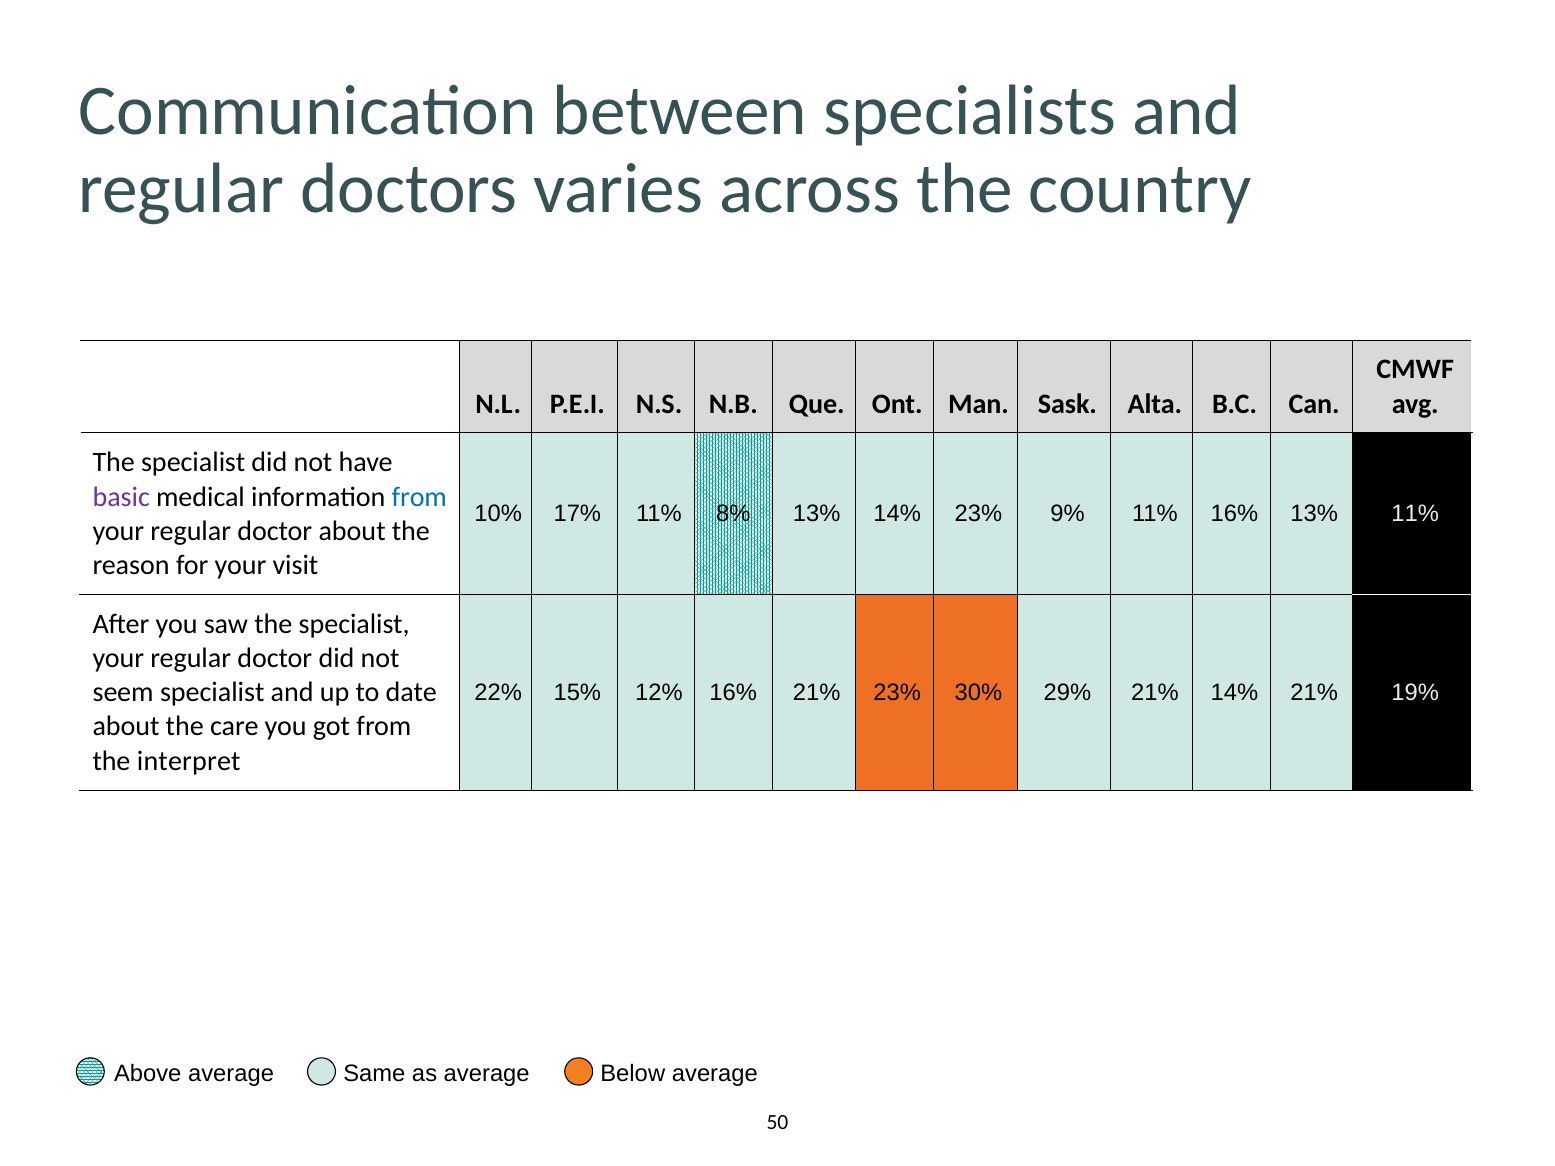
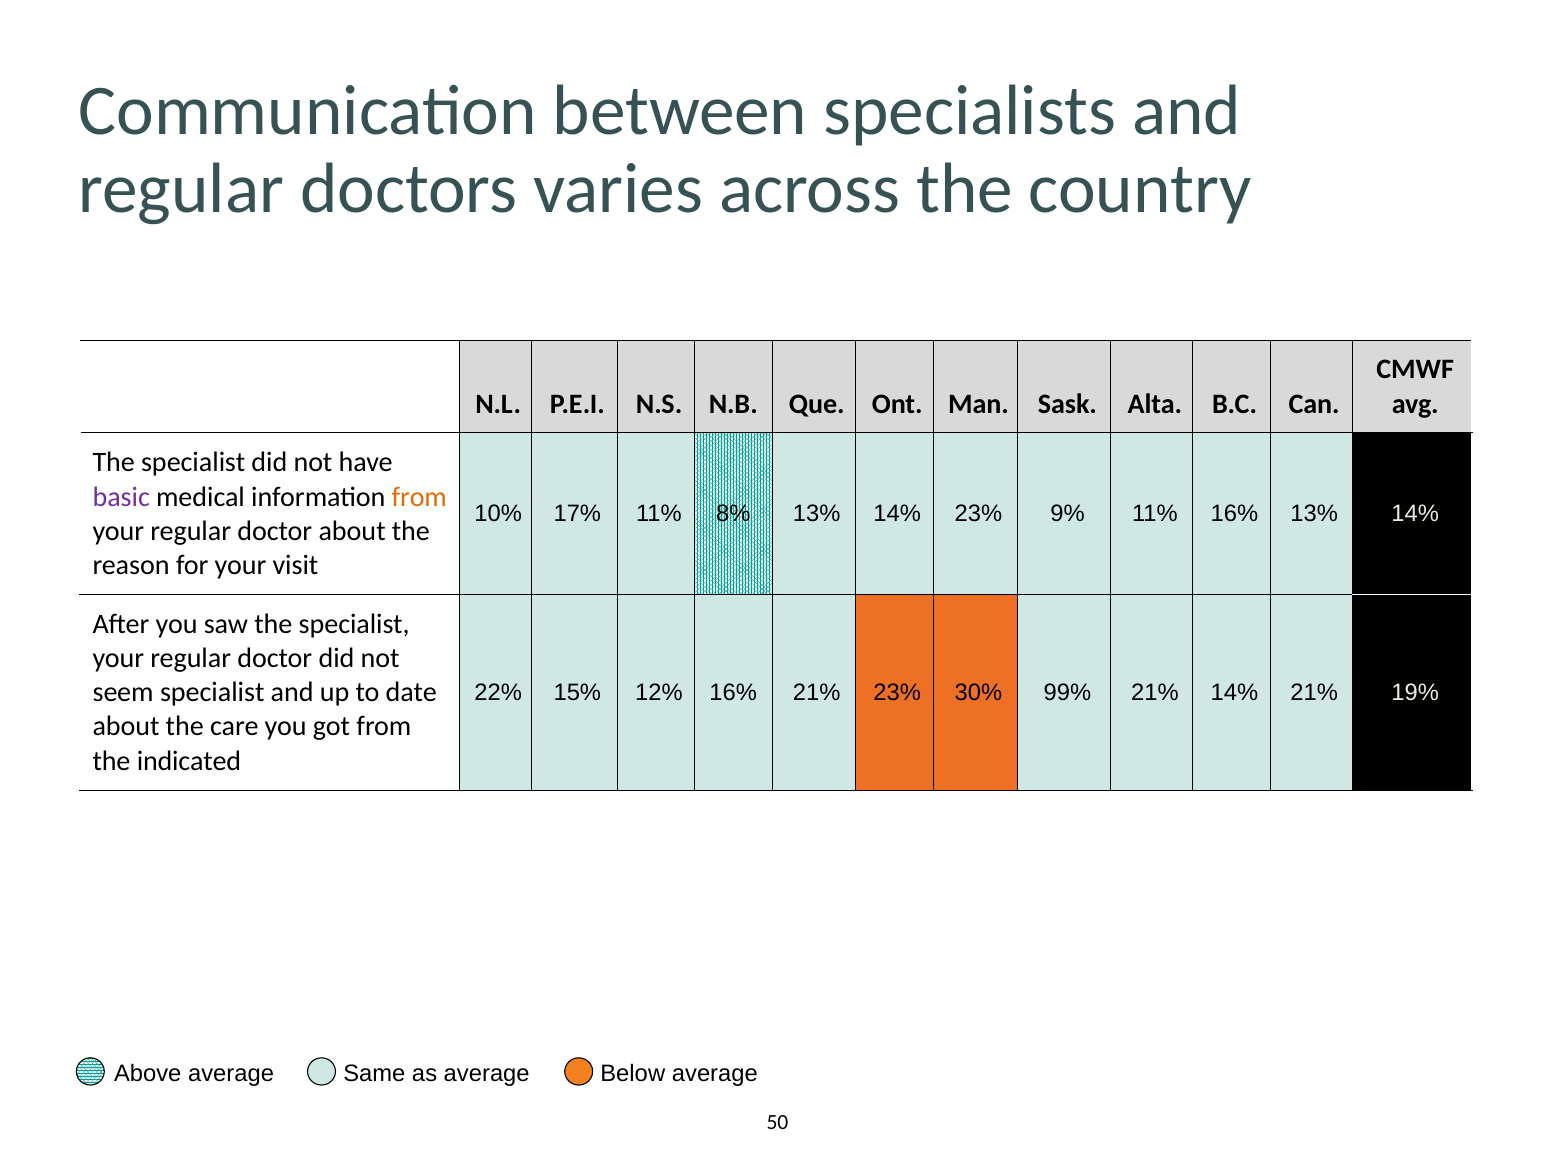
from colour: blue -> orange (419, 497)
16% 13% 11%: 11% -> 14% (1415, 514)
29%: 29% -> 99% (1067, 693)
interpret: interpret -> indicated (189, 761)
